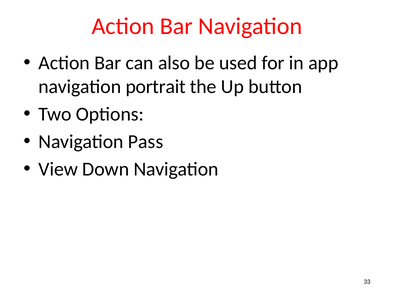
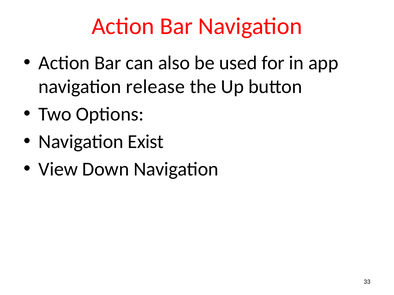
portrait: portrait -> release (155, 87)
Pass: Pass -> Exist (146, 142)
